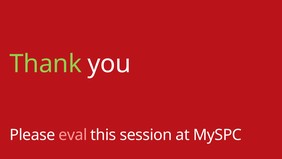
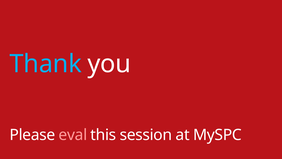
Thank colour: light green -> light blue (46, 64)
